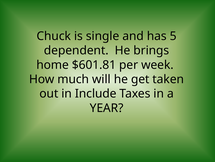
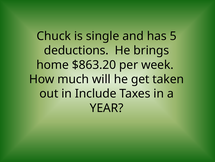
dependent: dependent -> deductions (76, 50)
$601.81: $601.81 -> $863.20 (94, 65)
